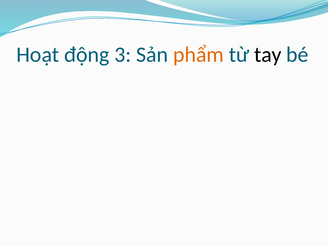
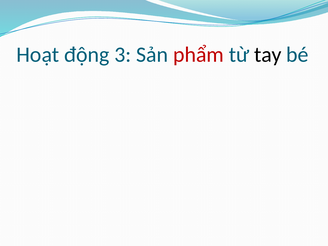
phẩm colour: orange -> red (198, 55)
